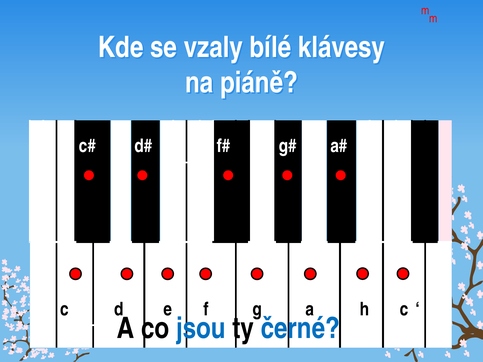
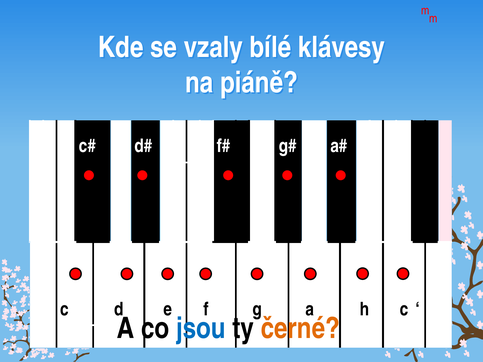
černé colour: blue -> orange (300, 329)
